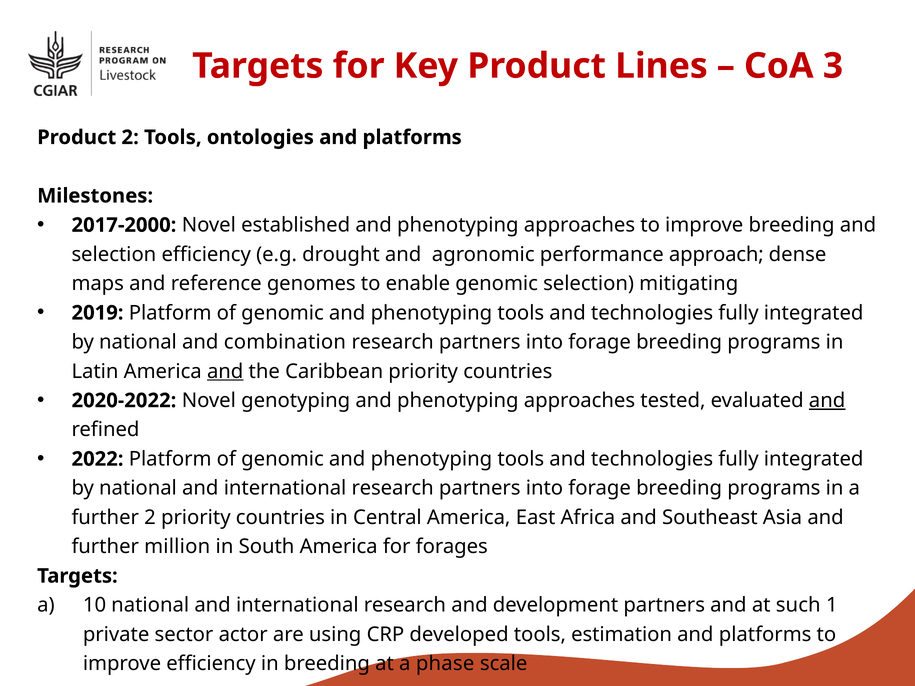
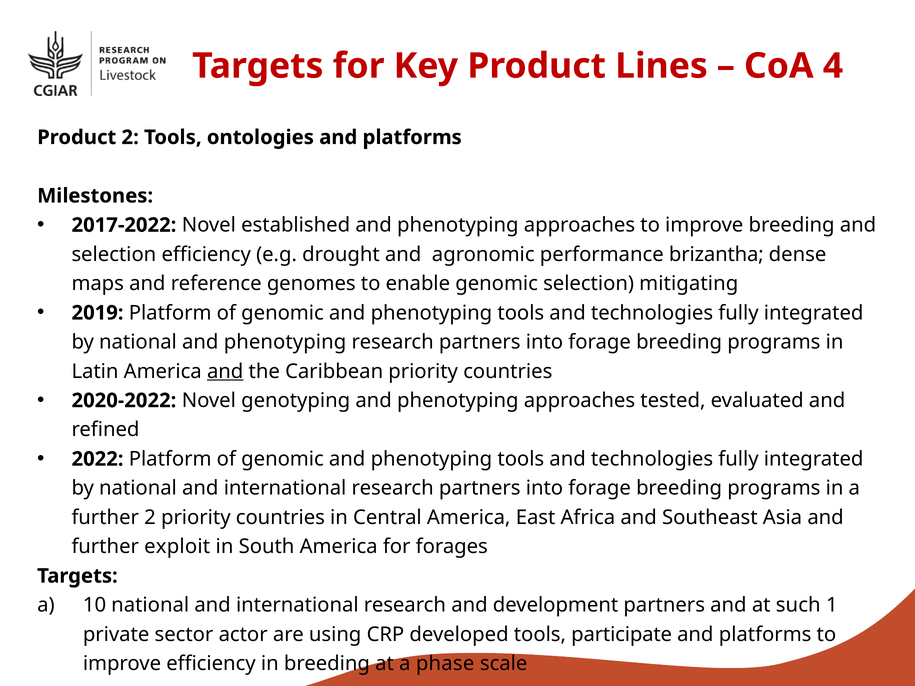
3: 3 -> 4 (833, 66)
2017-2000: 2017-2000 -> 2017-2022 (124, 225)
approach: approach -> brizantha (716, 254)
national and combination: combination -> phenotyping (285, 342)
and underline: present -> none (827, 401)
million: million -> exploit (177, 547)
estimation: estimation -> participate (622, 635)
